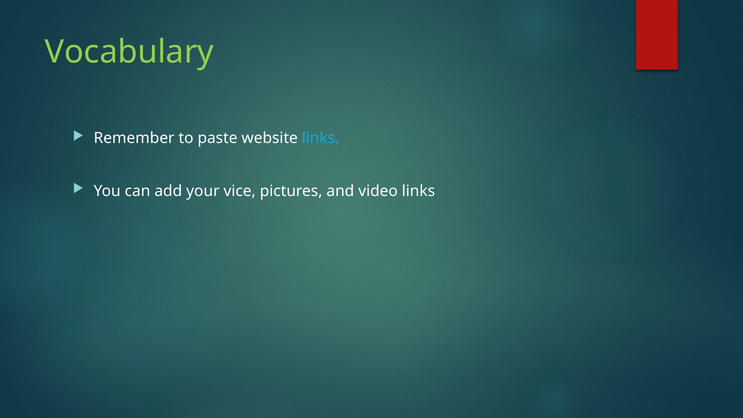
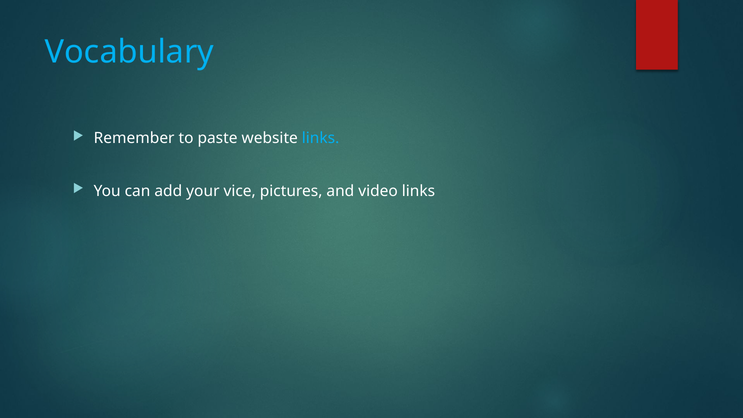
Vocabulary colour: light green -> light blue (129, 52)
